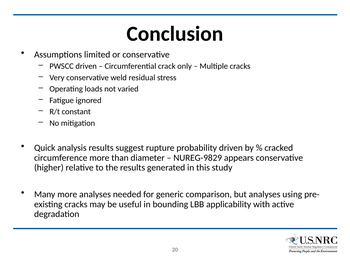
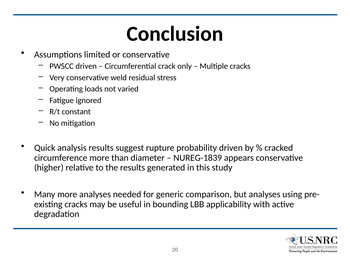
NUREG-9829: NUREG-9829 -> NUREG-1839 (198, 158)
